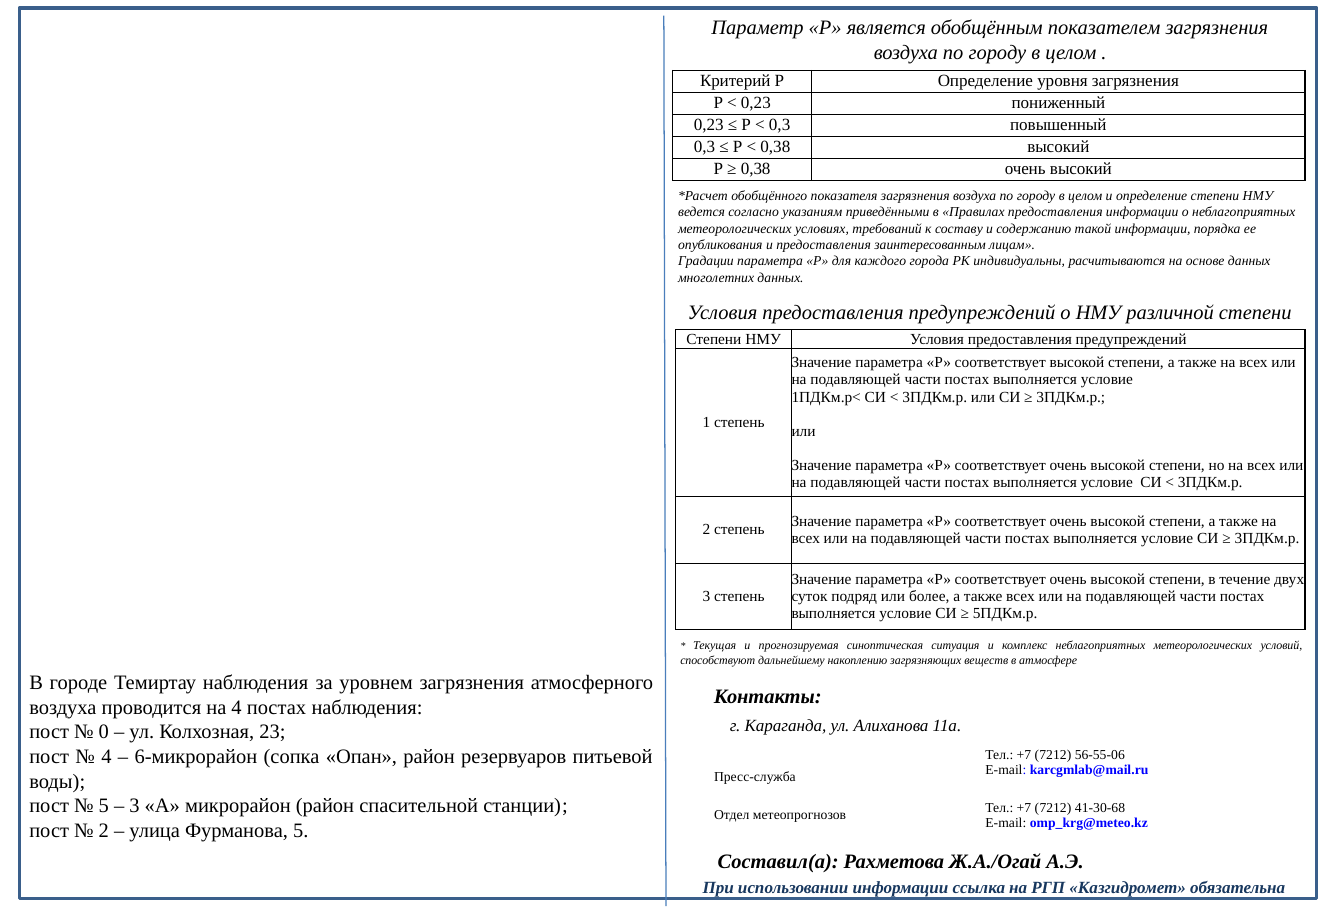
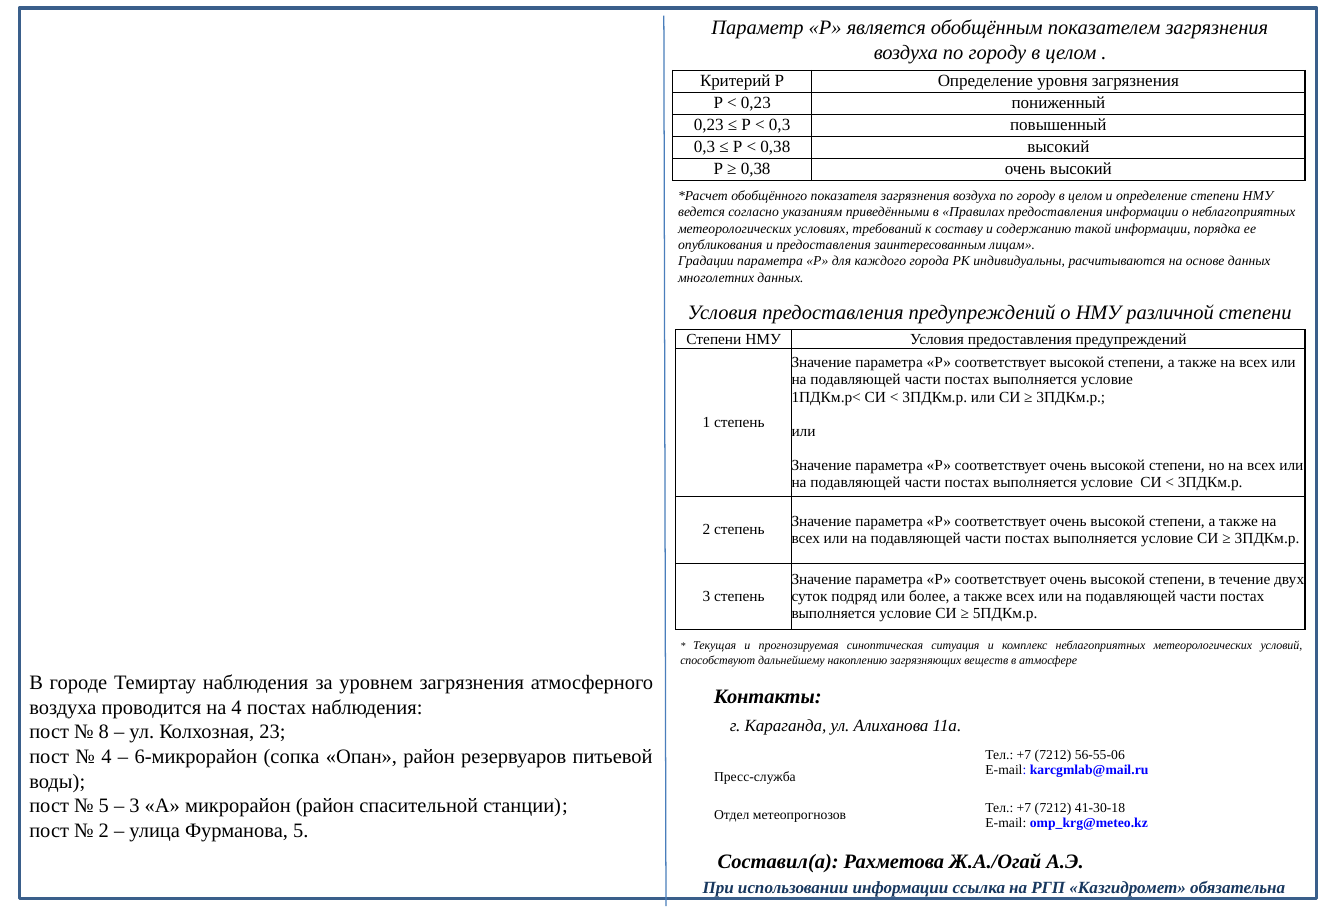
0: 0 -> 8 (104, 732)
41-30-68: 41-30-68 -> 41-30-18 (1100, 808)
